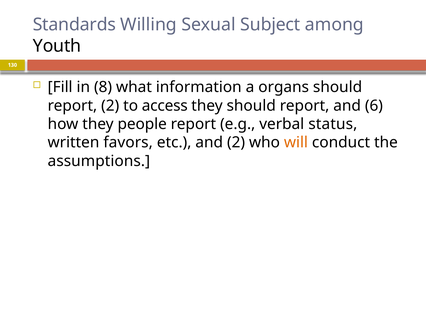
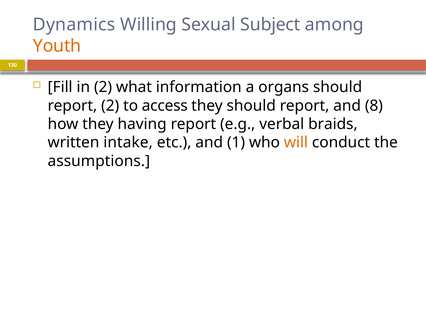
Standards: Standards -> Dynamics (74, 25)
Youth colour: black -> orange (57, 46)
in 8: 8 -> 2 (103, 87)
6: 6 -> 8 (374, 105)
people: people -> having (142, 124)
status: status -> braids (333, 124)
favors: favors -> intake (128, 142)
and 2: 2 -> 1 (236, 142)
